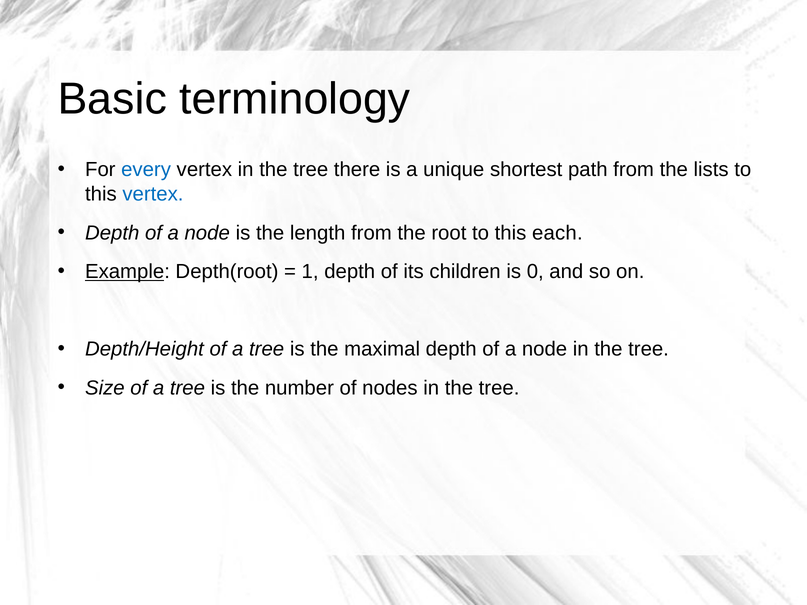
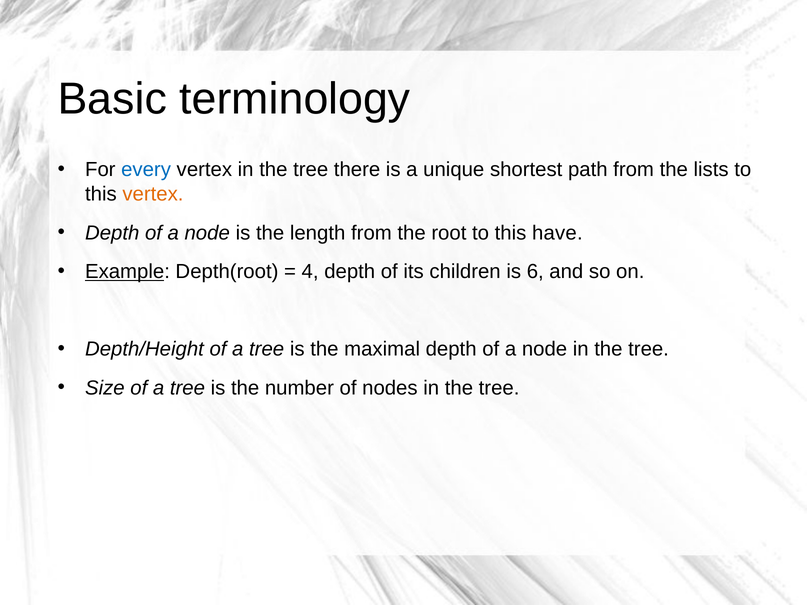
vertex colour: blue -> orange (153, 194)
each: each -> have (557, 233)
1: 1 -> 4 (310, 272)
0: 0 -> 6 (535, 272)
